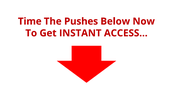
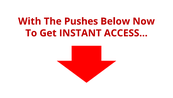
Time: Time -> With (30, 21)
